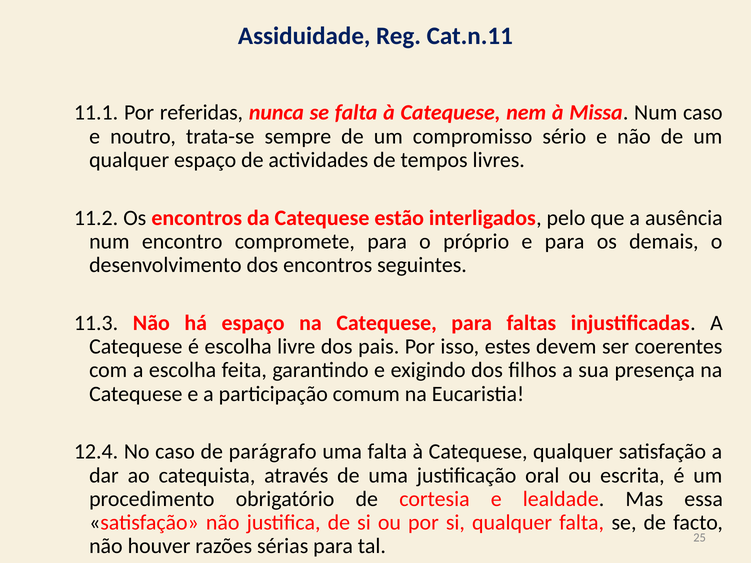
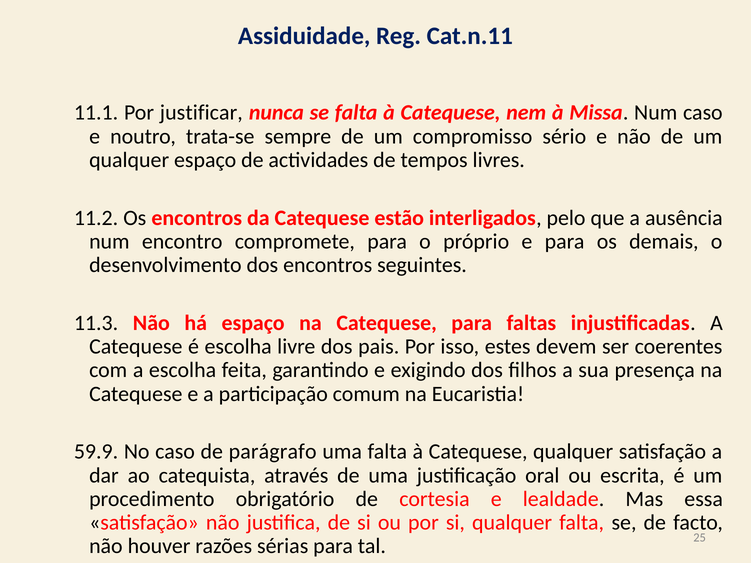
referidas: referidas -> justificar (201, 113)
12.4: 12.4 -> 59.9 (96, 452)
